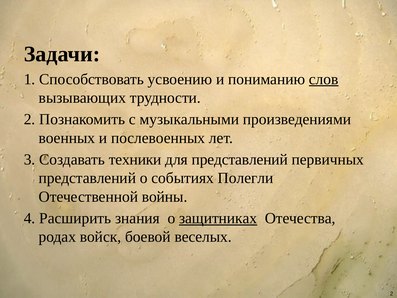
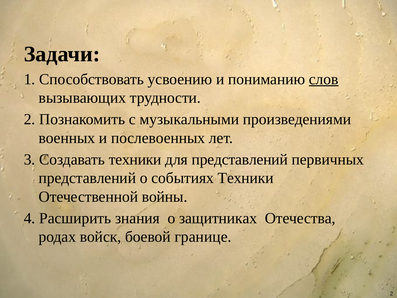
событиях Полегли: Полегли -> Техники (246, 178)
защитниках underline: present -> none (218, 218)
веселых: веселых -> границе (203, 237)
